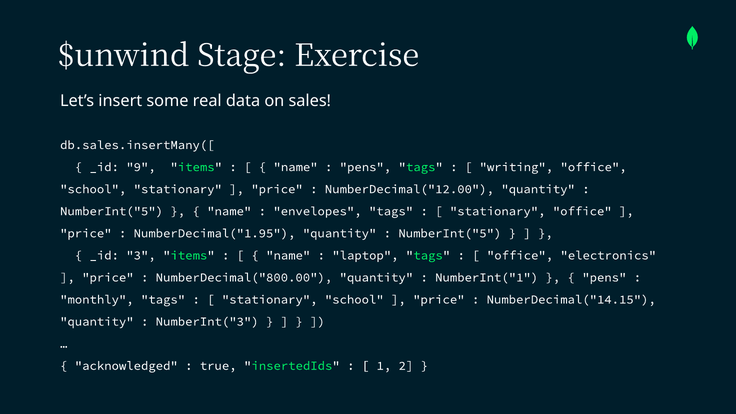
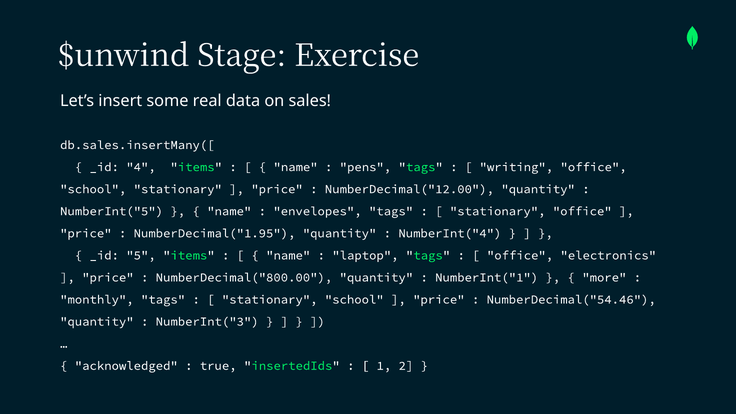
9: 9 -> 4 (141, 167)
NumberInt("5: NumberInt("5 -> NumberInt("4 (450, 233)
3: 3 -> 5 (141, 255)
pens: pens -> more (604, 277)
NumberDecimal("14.15: NumberDecimal("14.15 -> NumberDecimal("54.46 (571, 300)
